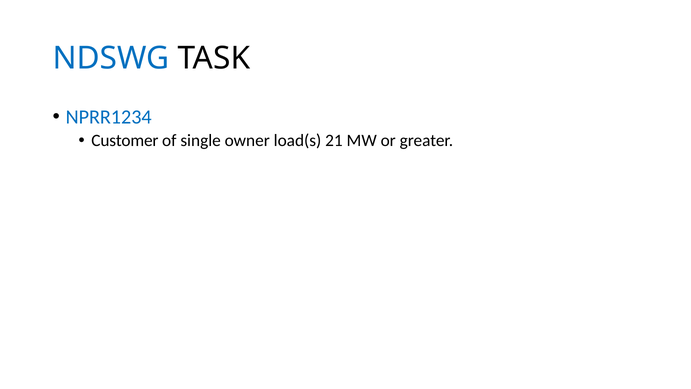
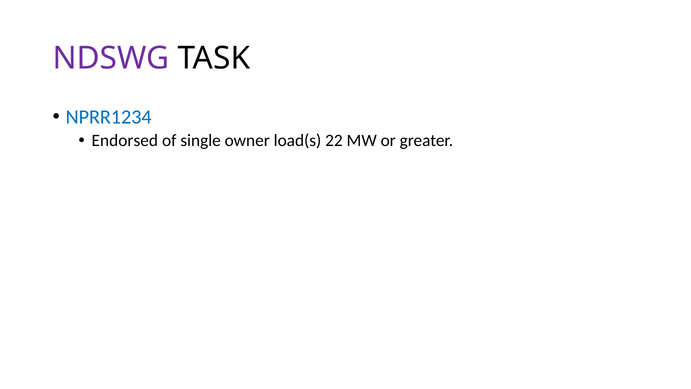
NDSWG colour: blue -> purple (111, 58)
Customer: Customer -> Endorsed (125, 141)
21: 21 -> 22 (334, 141)
